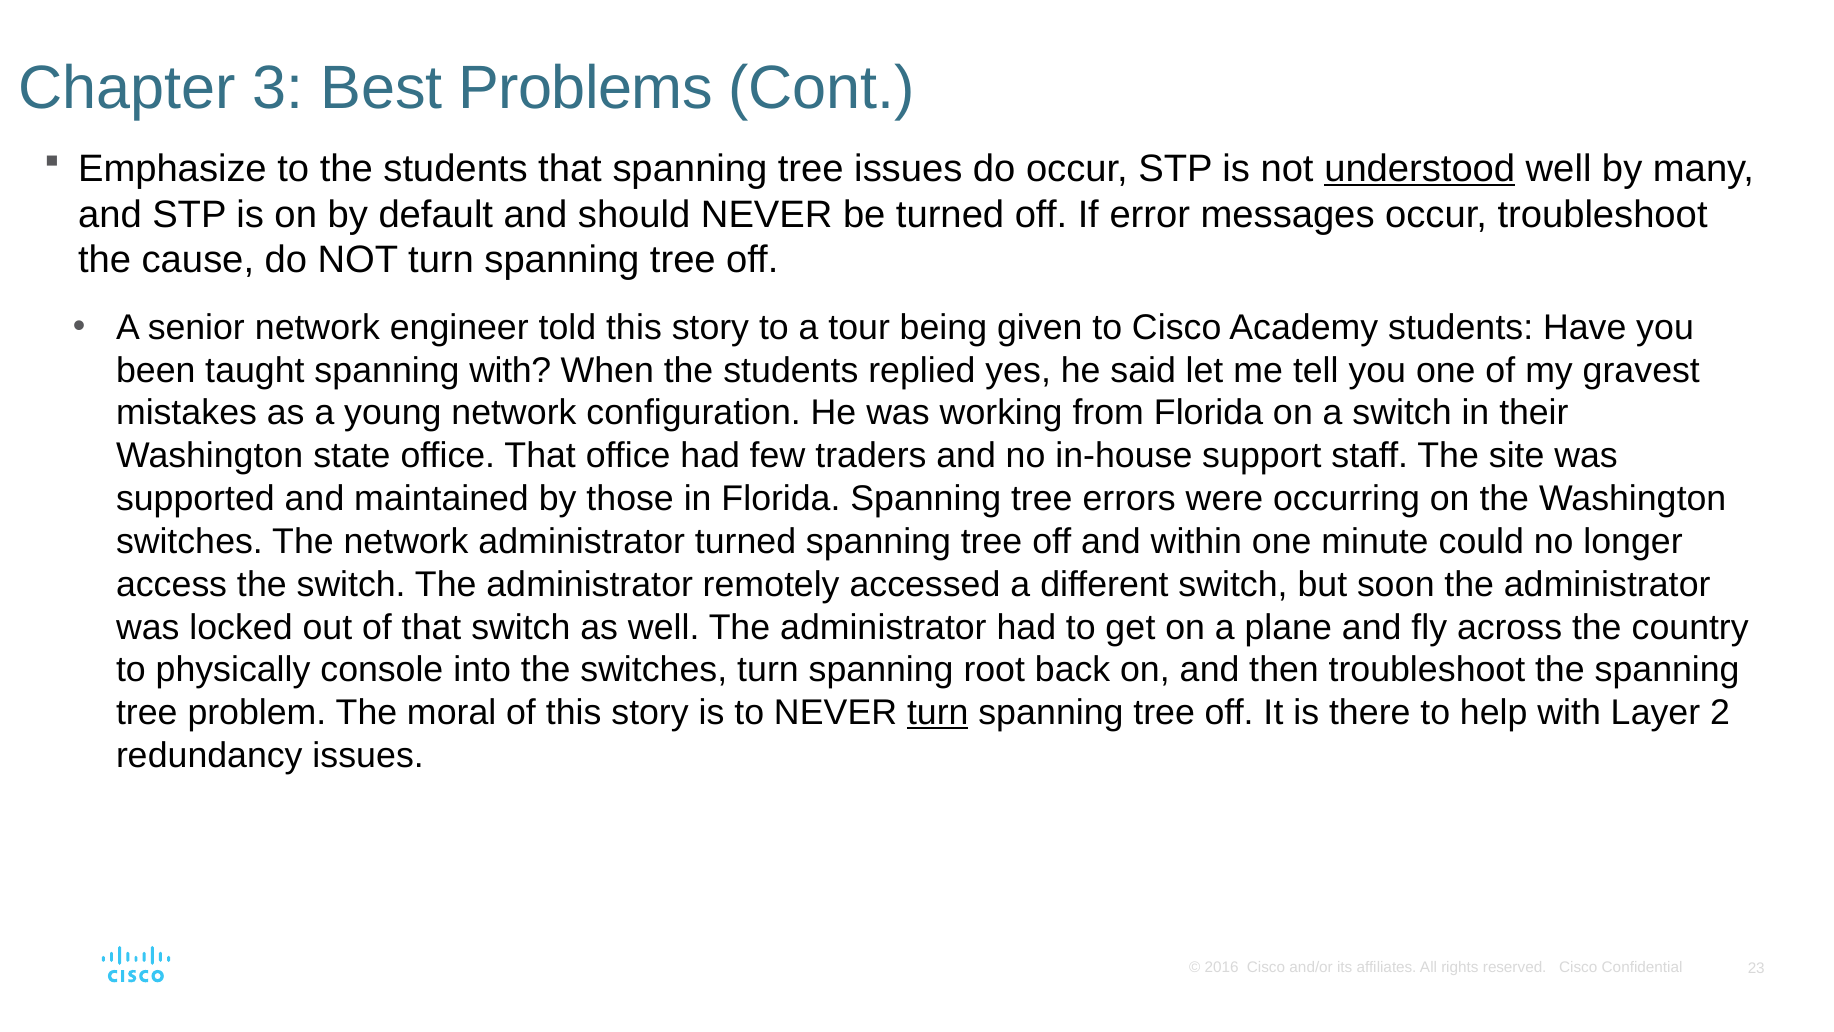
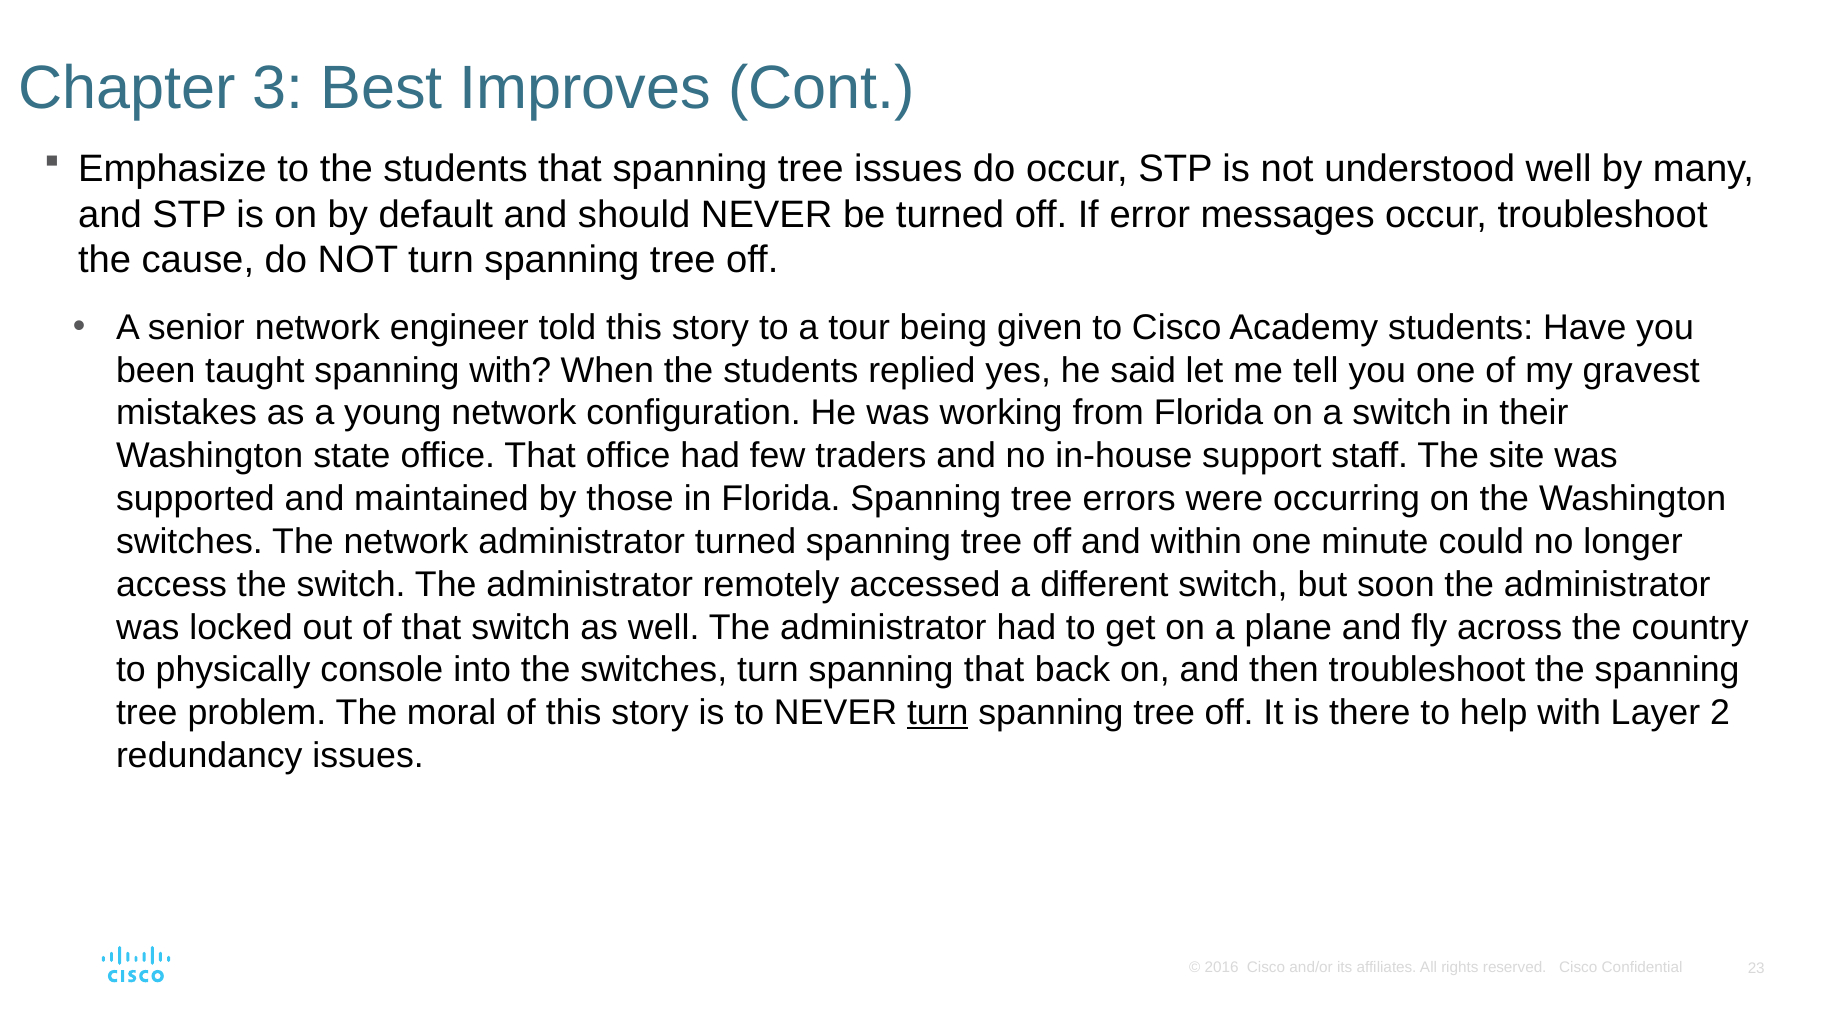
Problems: Problems -> Improves (585, 88)
understood underline: present -> none (1420, 169)
spanning root: root -> that (994, 670)
